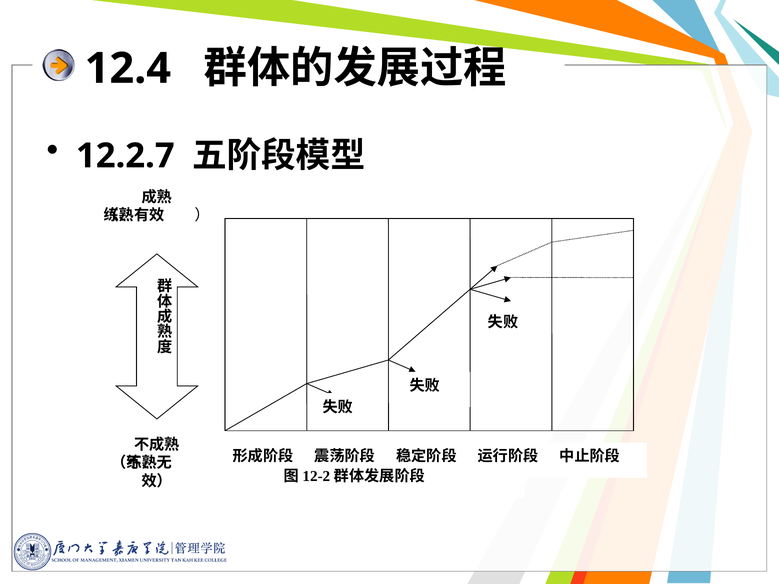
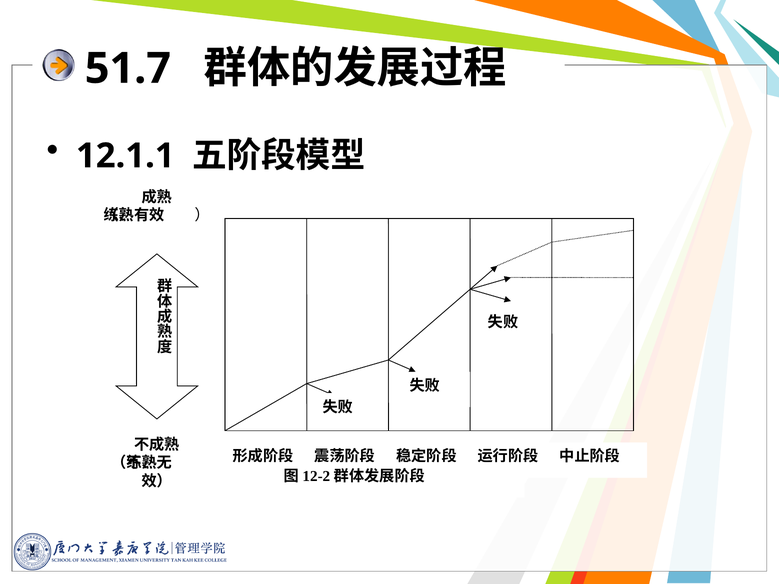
12.4: 12.4 -> 51.7 (128, 69)
12.2.7: 12.2.7 -> 12.1.1 (125, 156)
